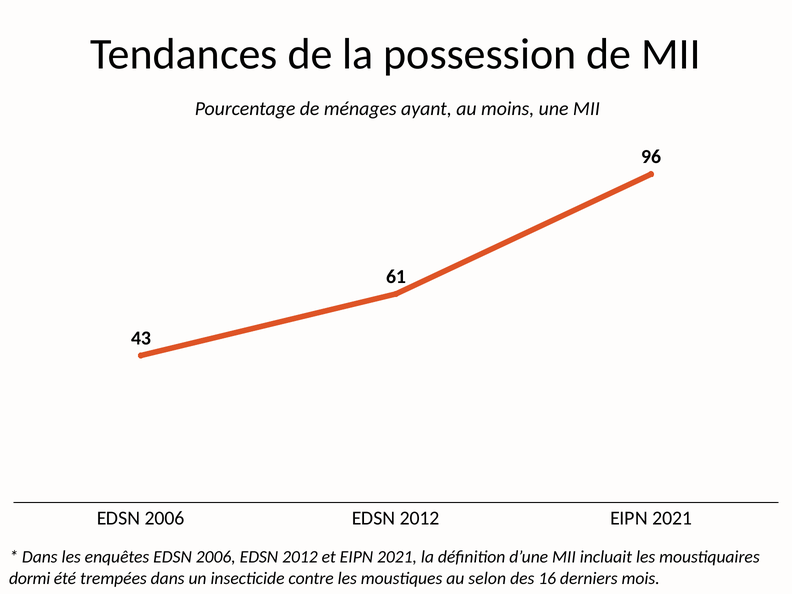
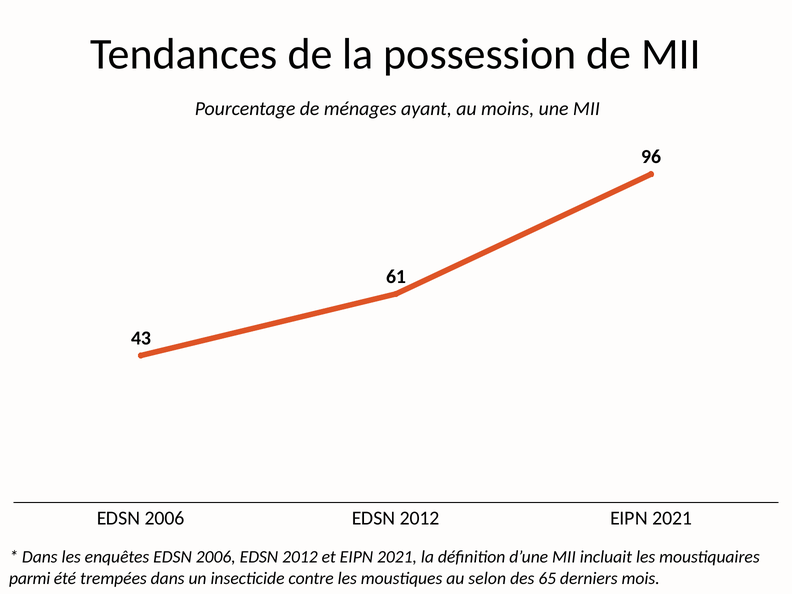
dormi: dormi -> parmi (30, 578)
16: 16 -> 65 (547, 578)
